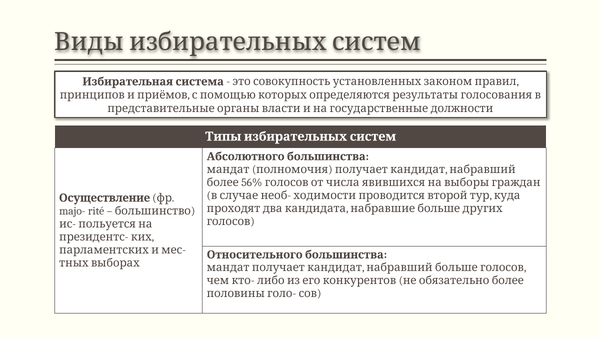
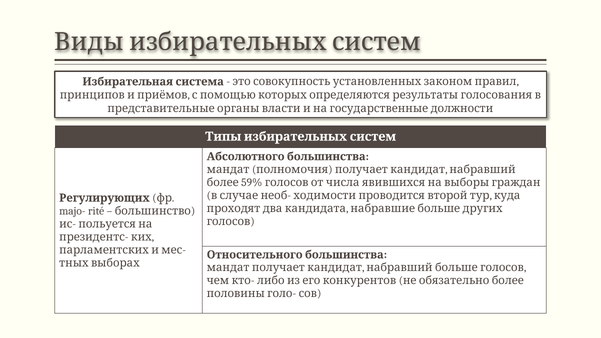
56%: 56% -> 59% (252, 183)
Осуществление: Осуществление -> Регулирующих (104, 198)
